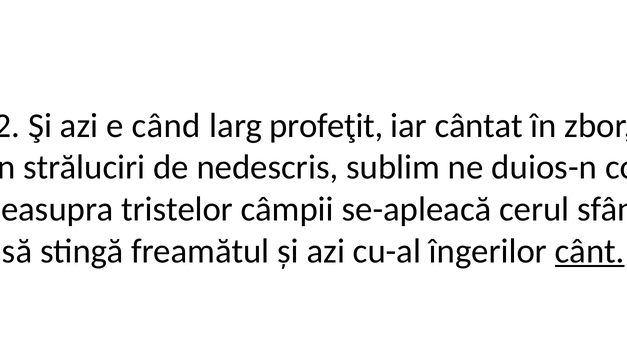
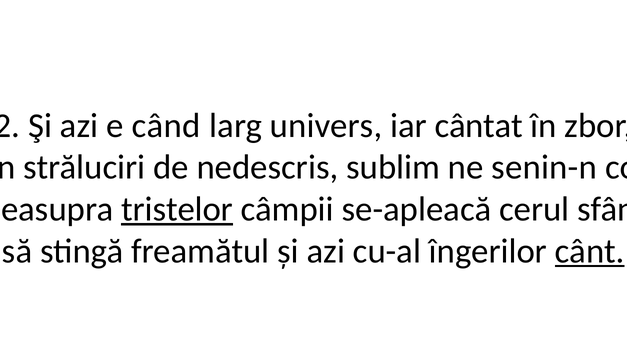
profeţit: profeţit -> univers (326, 126)
duios-n: duios-n -> senin-n (544, 167)
tristelor underline: none -> present (177, 209)
